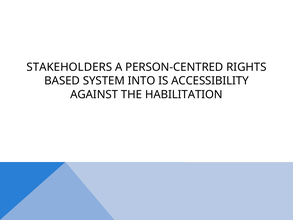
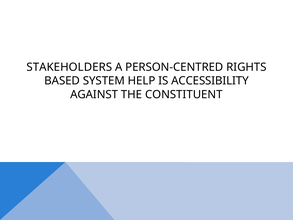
INTO: INTO -> HELP (142, 81)
HABILITATION: HABILITATION -> CONSTITUENT (184, 94)
